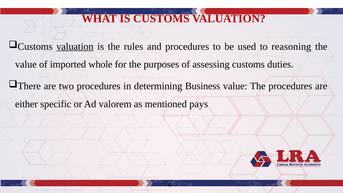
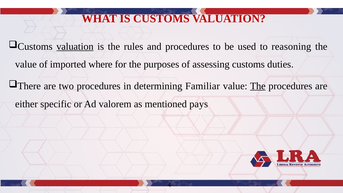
whole: whole -> where (100, 64)
Business: Business -> Familiar (203, 86)
The underline: none -> present (258, 86)
